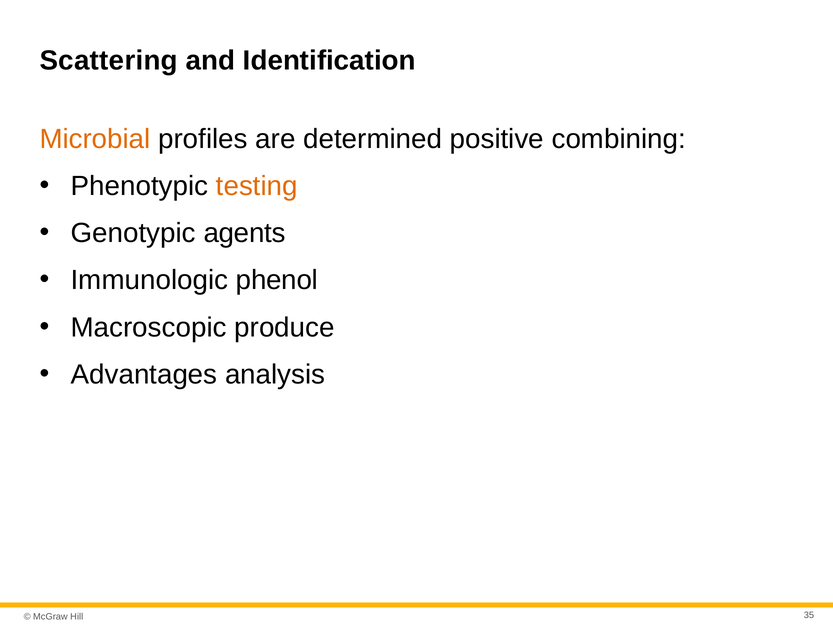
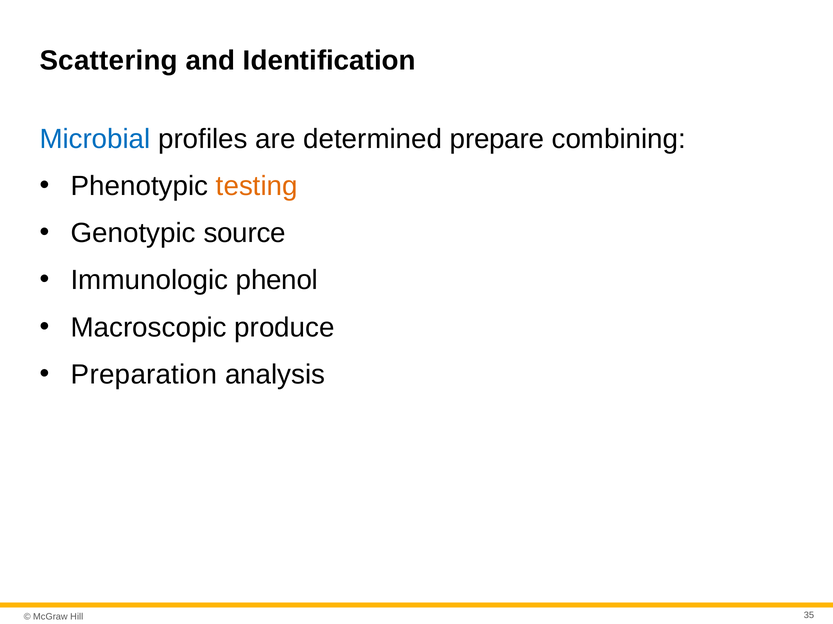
Microbial colour: orange -> blue (95, 139)
positive: positive -> prepare (497, 139)
agents: agents -> source (245, 233)
Advantages: Advantages -> Preparation (144, 375)
